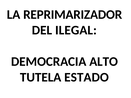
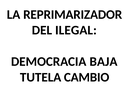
ALTO: ALTO -> BAJA (103, 62)
ESTADO: ESTADO -> CAMBIO (87, 77)
